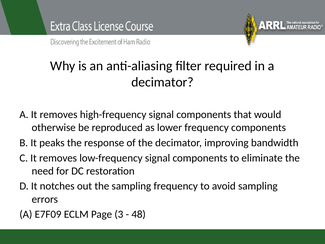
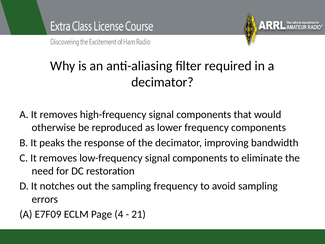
3: 3 -> 4 (119, 214)
48: 48 -> 21 (139, 214)
